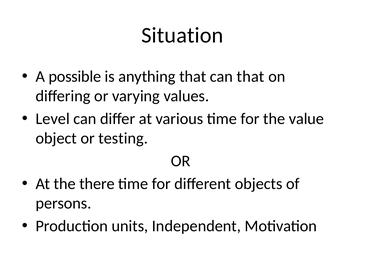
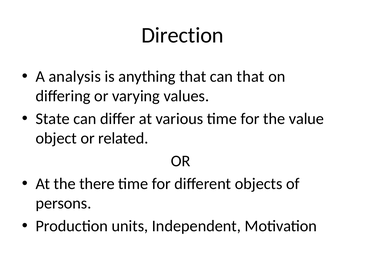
Situation: Situation -> Direction (182, 35)
possible: possible -> analysis (75, 77)
Level: Level -> State (53, 119)
testing: testing -> related (123, 138)
